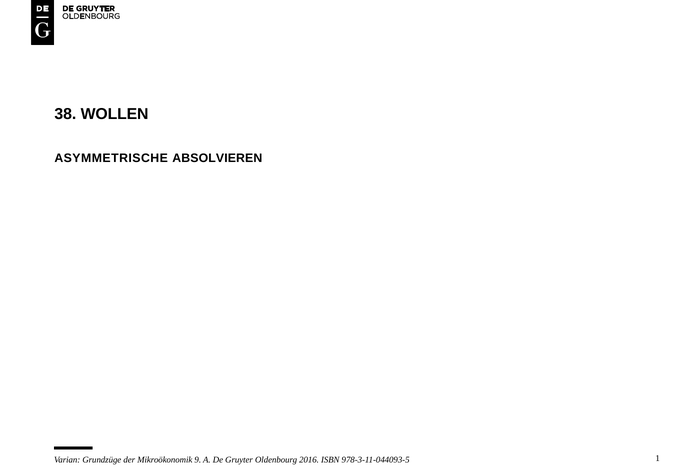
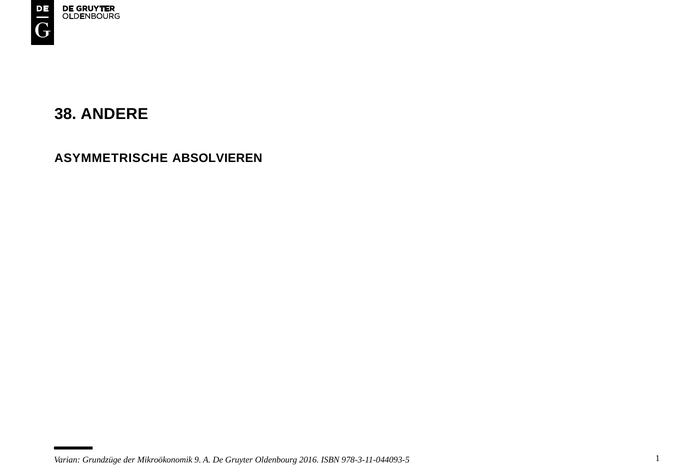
WOLLEN: WOLLEN -> ANDERE (114, 114)
